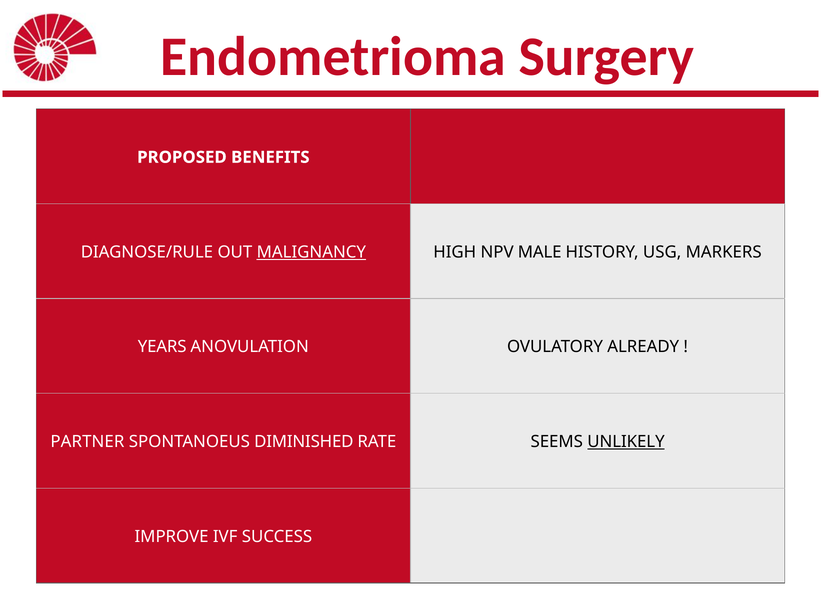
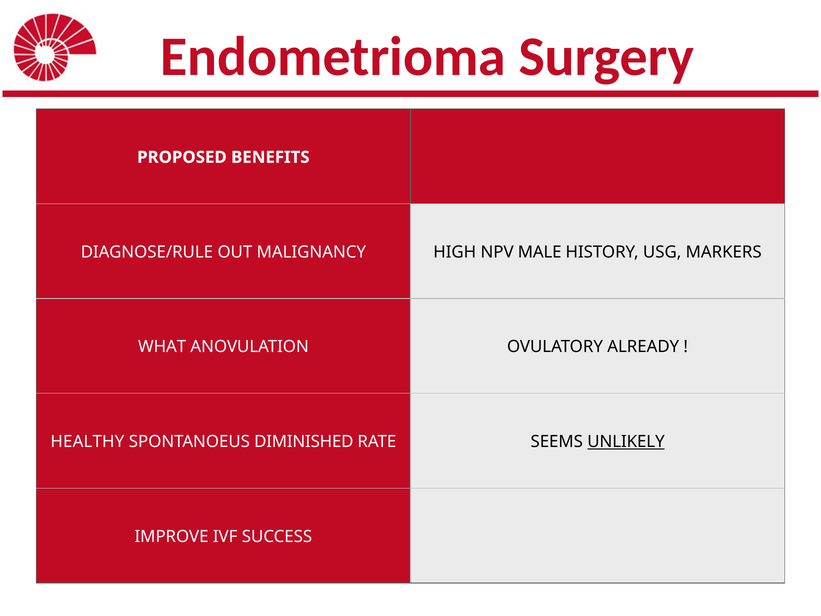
MALIGNANCY underline: present -> none (311, 252)
YEARS: YEARS -> WHAT (162, 347)
PARTNER: PARTNER -> HEALTHY (87, 442)
